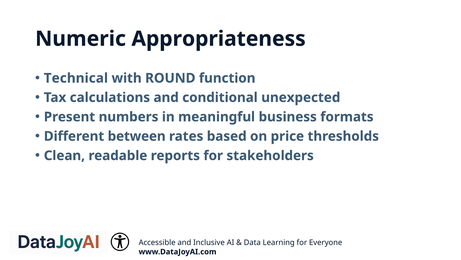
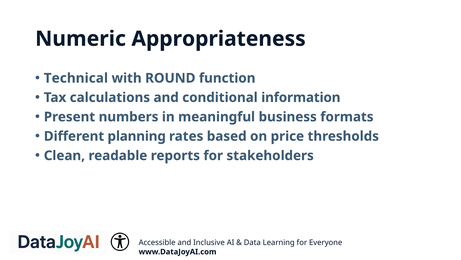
unexpected: unexpected -> information (301, 97)
between: between -> planning (137, 136)
